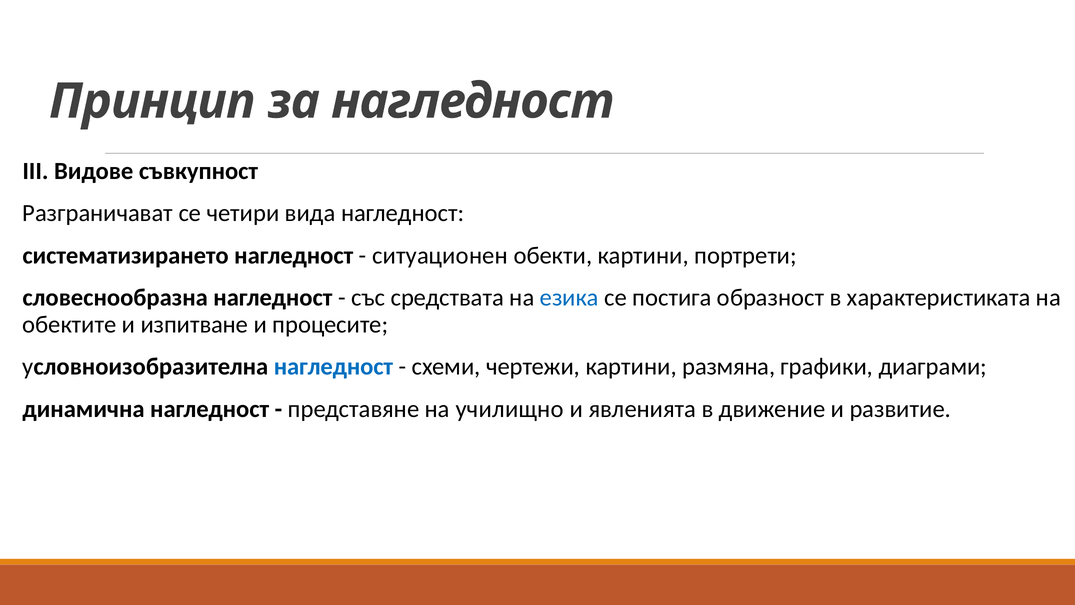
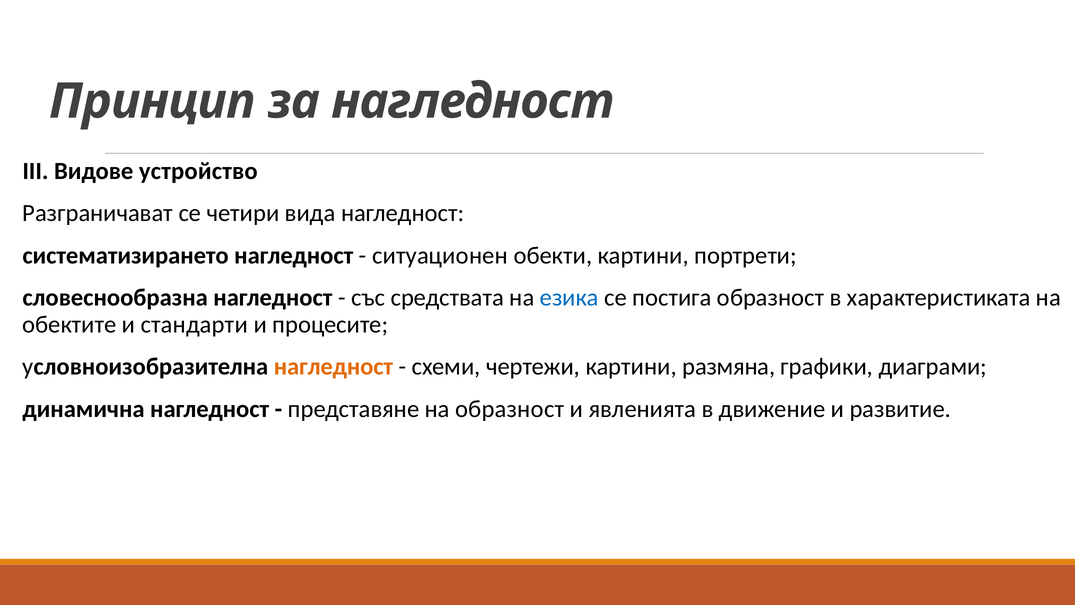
съвкупност: съвкупност -> устройство (198, 171)
изпитване: изпитване -> стандарти (194, 324)
нагледност colour: blue -> orange (333, 367)
на училищно: училищно -> образност (510, 409)
